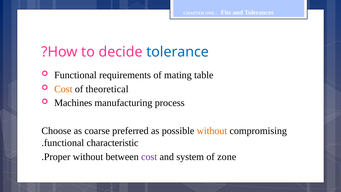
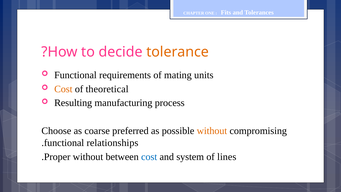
tolerance colour: blue -> orange (178, 52)
table: table -> units (204, 75)
Machines: Machines -> Resulting (73, 103)
characteristic: characteristic -> relationships (112, 143)
cost colour: purple -> blue (149, 157)
zone: zone -> lines (227, 157)
